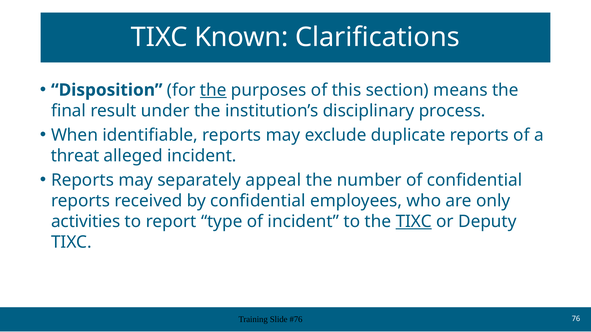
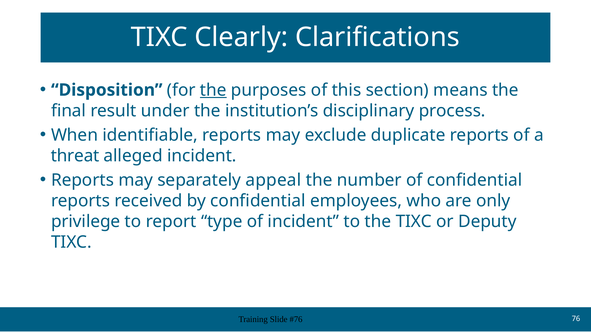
Known: Known -> Clearly (241, 37)
activities: activities -> privilege (86, 222)
TIXC underline: present -> none (414, 222)
